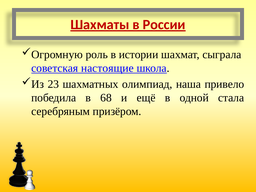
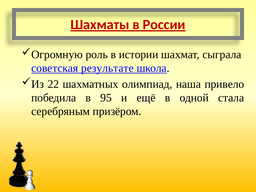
настоящие: настоящие -> результате (107, 68)
23: 23 -> 22 (53, 84)
68: 68 -> 95 (106, 98)
